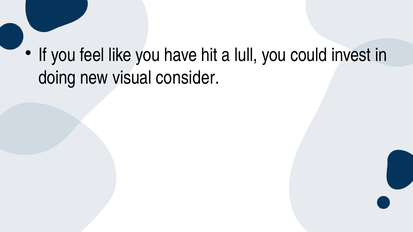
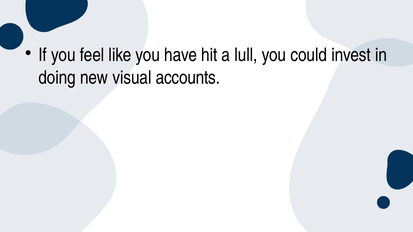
consider: consider -> accounts (188, 78)
